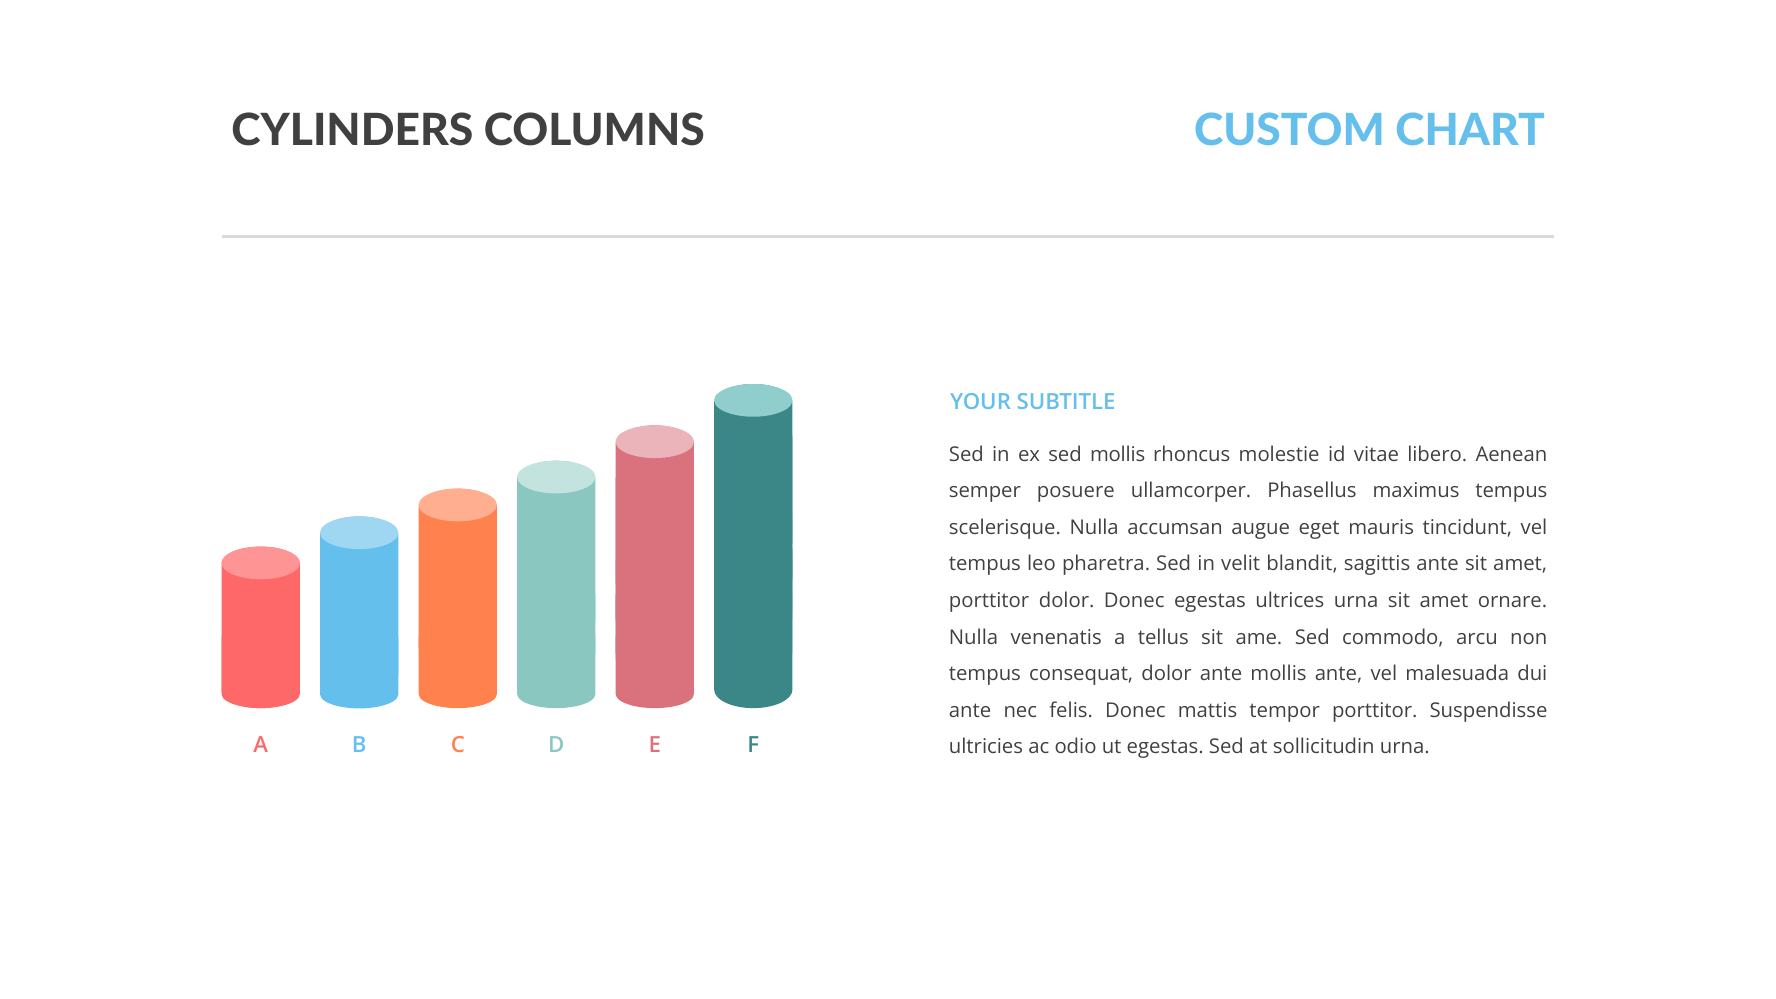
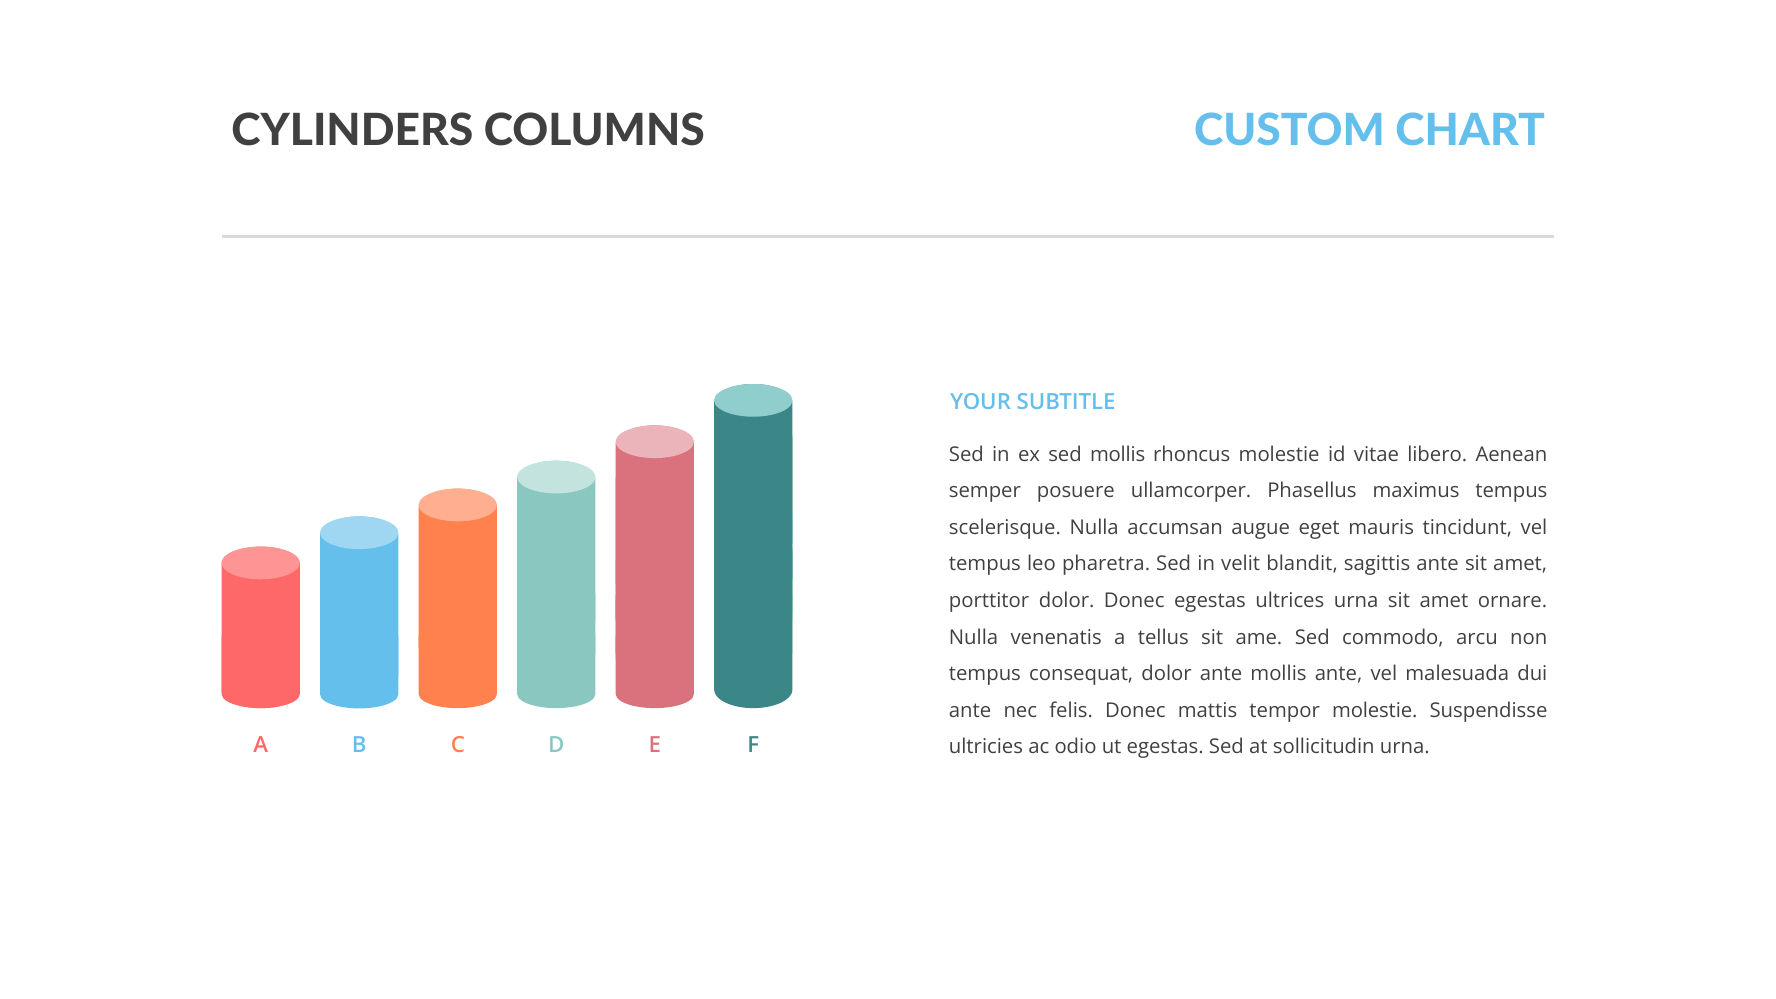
tempor porttitor: porttitor -> molestie (1375, 711)
